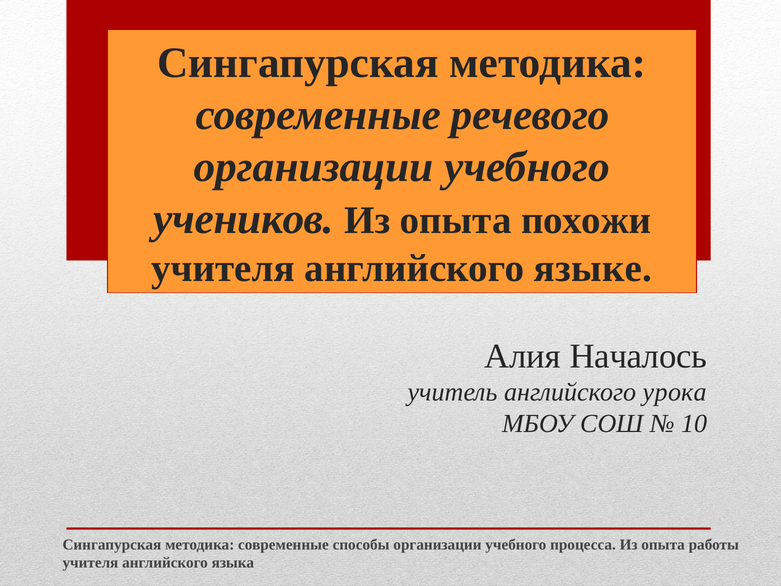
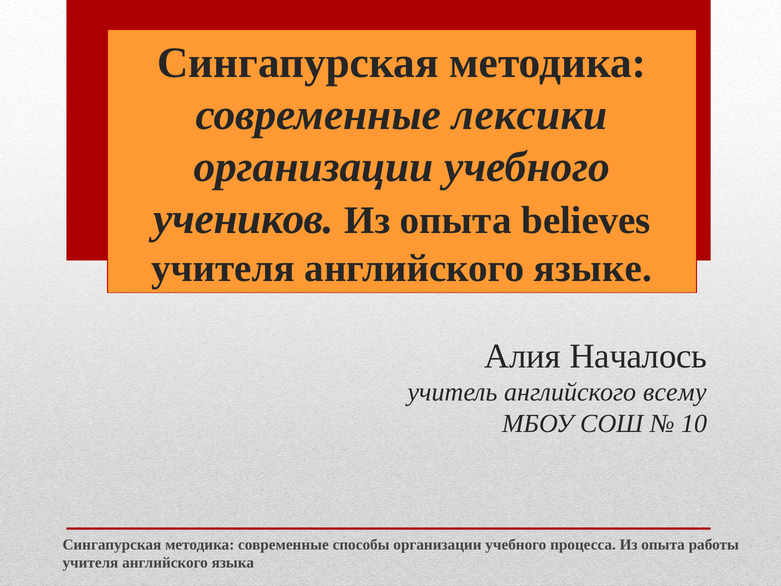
речевого: речевого -> лексики (530, 115)
похожи: похожи -> believes (586, 220)
урока: урока -> всему (675, 392)
